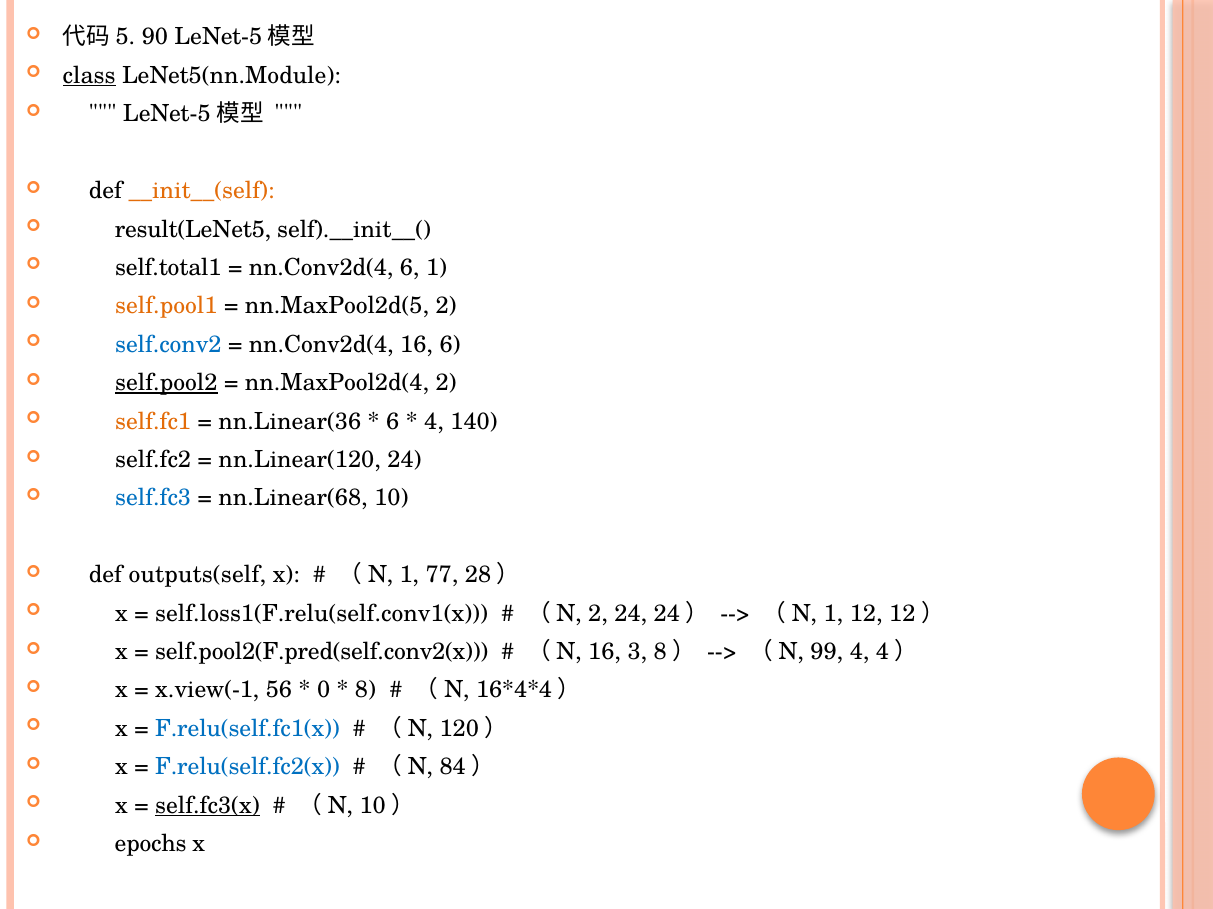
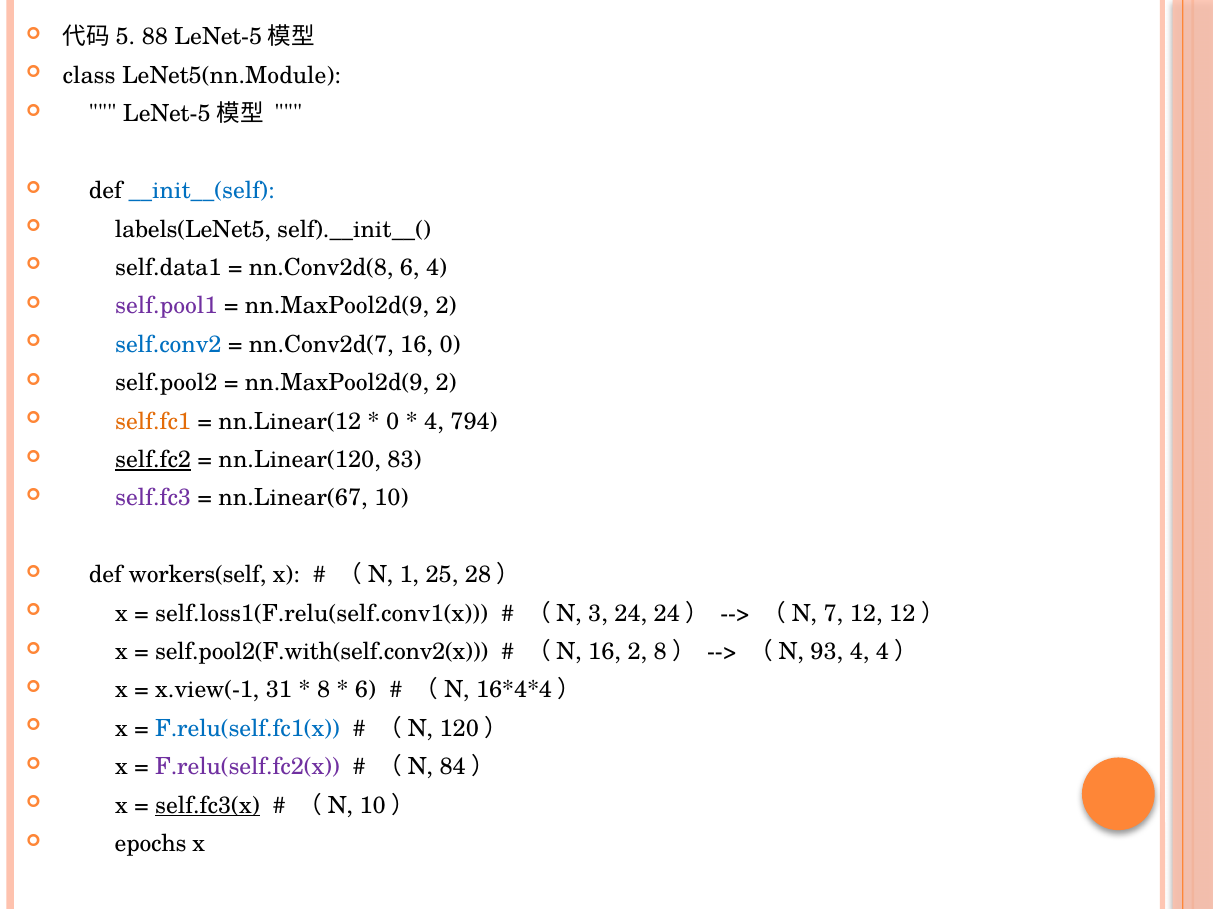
90: 90 -> 88 (155, 37)
class underline: present -> none (89, 76)
__init__(self colour: orange -> blue (202, 191)
result(LeNet5: result(LeNet5 -> labels(LeNet5 (193, 229)
self.total1: self.total1 -> self.data1 (168, 268)
nn.Conv2d(4: nn.Conv2d(4 -> nn.Conv2d(8 (321, 268)
6 1: 1 -> 4 (437, 268)
self.pool1 colour: orange -> purple (166, 306)
nn.MaxPool2d(5: nn.MaxPool2d(5 -> nn.MaxPool2d(9 (337, 306)
nn.Conv2d(4: nn.Conv2d(4 -> nn.Conv2d(7 (321, 345)
16 6: 6 -> 0 (450, 345)
self.pool2 underline: present -> none (166, 383)
nn.MaxPool2d(4: nn.MaxPool2d(4 -> nn.MaxPool2d(9 (337, 383)
nn.Linear(36: nn.Linear(36 -> nn.Linear(12 (290, 422)
6: 6 -> 0 (393, 422)
140: 140 -> 794 (474, 422)
self.fc2 underline: none -> present (153, 460)
nn.Linear(120 24: 24 -> 83 (404, 460)
self.fc3 colour: blue -> purple (153, 499)
nn.Linear(68: nn.Linear(68 -> nn.Linear(67 (293, 499)
outputs(self: outputs(self -> workers(self (198, 575)
77: 77 -> 25 (442, 575)
（N 2: 2 -> 3 (598, 614)
1: 1 -> 7 (833, 614)
self.pool2(F.pred(self.conv2(x: self.pool2(F.pred(self.conv2(x -> self.pool2(F.with(self.conv2(x (322, 652)
16 3: 3 -> 2 (637, 652)
99: 99 -> 93 (827, 652)
56: 56 -> 31 (279, 691)
0: 0 -> 8 (324, 691)
8: 8 -> 6 (366, 691)
F.relu(self.fc2(x colour: blue -> purple (247, 768)
